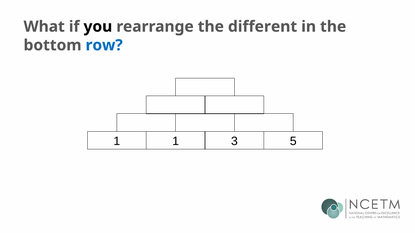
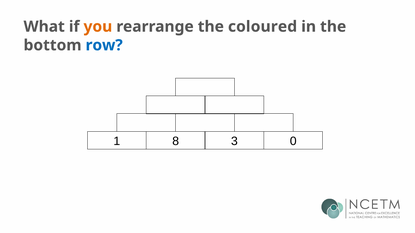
you colour: black -> orange (98, 27)
different: different -> coloured (263, 27)
1 1: 1 -> 8 (176, 141)
5: 5 -> 0 (293, 141)
